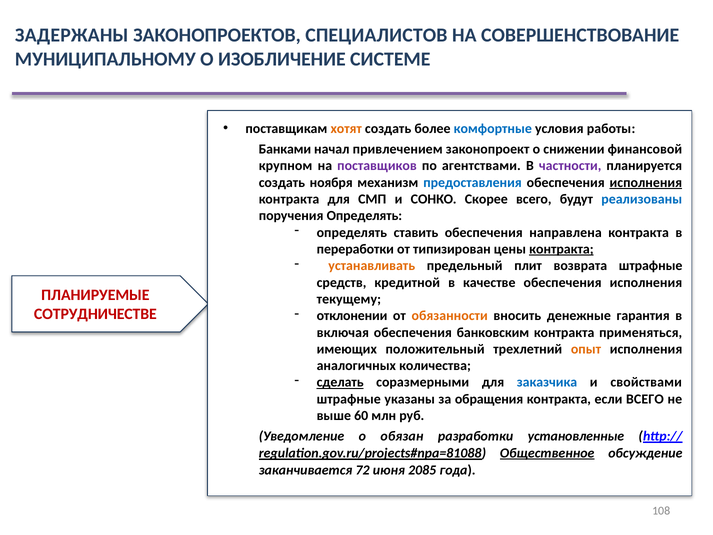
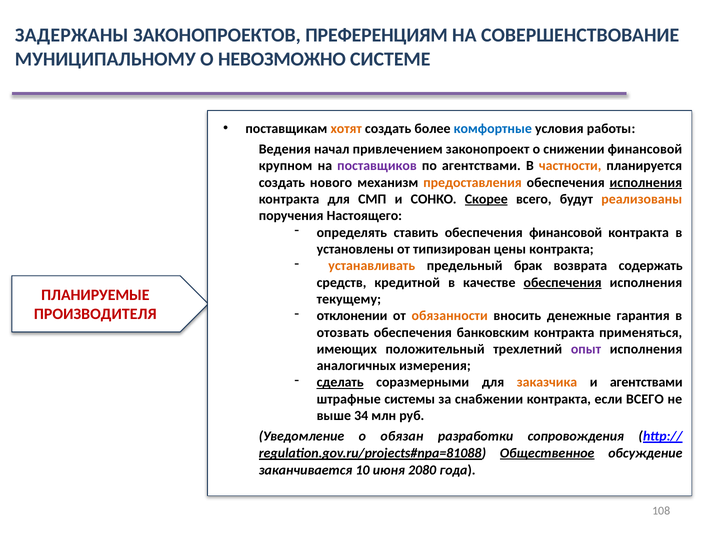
СПЕЦИАЛИСТОВ: СПЕЦИАЛИСТОВ -> ПРЕФЕРЕНЦИЯМ (377, 35)
ИЗОБЛИЧЕНИЕ: ИЗОБЛИЧЕНИЕ -> НЕВОЗМОЖНО (282, 59)
Банками: Банками -> Ведения (285, 149)
частности colour: purple -> orange (570, 166)
ноября: ноября -> нового (331, 182)
предоставления colour: blue -> orange (473, 182)
Скорее underline: none -> present (486, 199)
реализованы colour: blue -> orange (642, 199)
поручения Определять: Определять -> Настоящего (364, 216)
обеспечения направлена: направлена -> финансовой (566, 232)
переработки: переработки -> установлены (355, 249)
контракта underline: present -> none (561, 249)
плит: плит -> брак (528, 266)
возврата штрафные: штрафные -> содержать (651, 266)
обеспечения underline: none -> present (563, 282)
СОТРУДНИЧЕСТВЕ: СОТРУДНИЧЕСТВЕ -> ПРОИЗВОДИТЕЛЯ (95, 314)
включая: включая -> отозвать (343, 332)
опыт colour: orange -> purple (586, 349)
количества: количества -> измерения (435, 366)
заказчика colour: blue -> orange (547, 382)
и свойствами: свойствами -> агентствами (646, 382)
указаны: указаны -> системы (410, 399)
обращения: обращения -> снабжении (489, 399)
60: 60 -> 34 (361, 416)
установленные: установленные -> сопровождения (576, 436)
72: 72 -> 10 (363, 470)
2085: 2085 -> 2080 (422, 470)
